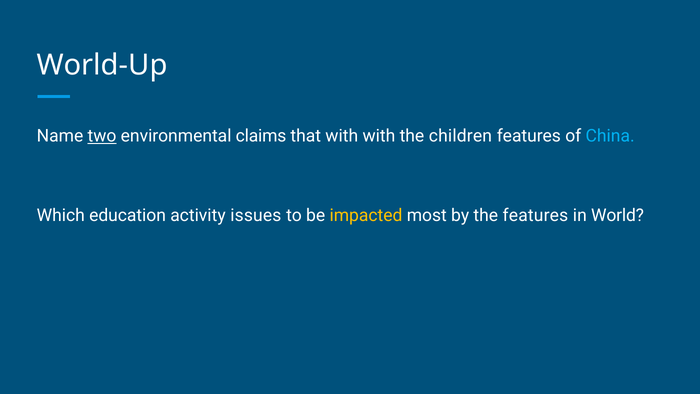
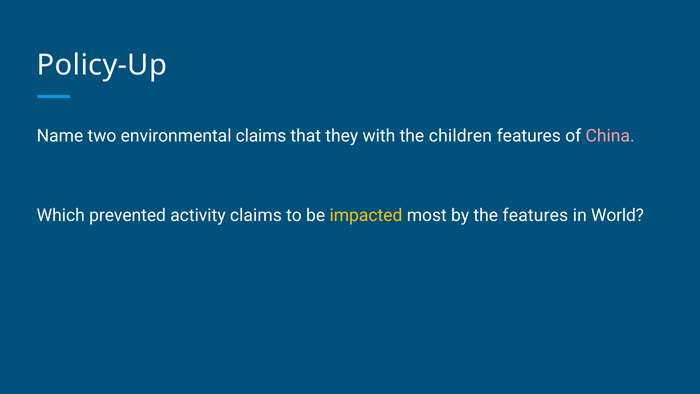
World-Up: World-Up -> Policy-Up (102, 65)
two underline: present -> none (102, 136)
that with: with -> they (342, 136)
China colour: light blue -> pink (610, 136)
education: education -> prevented (128, 215)
activity issues: issues -> claims (256, 215)
